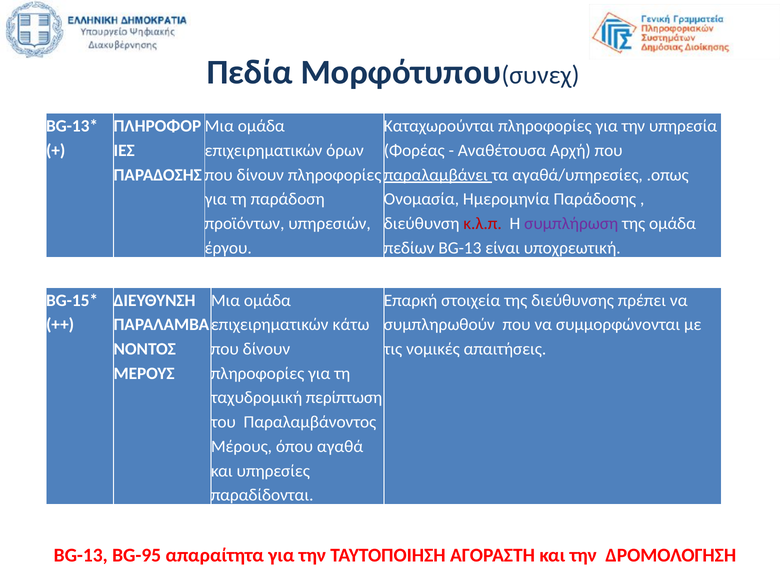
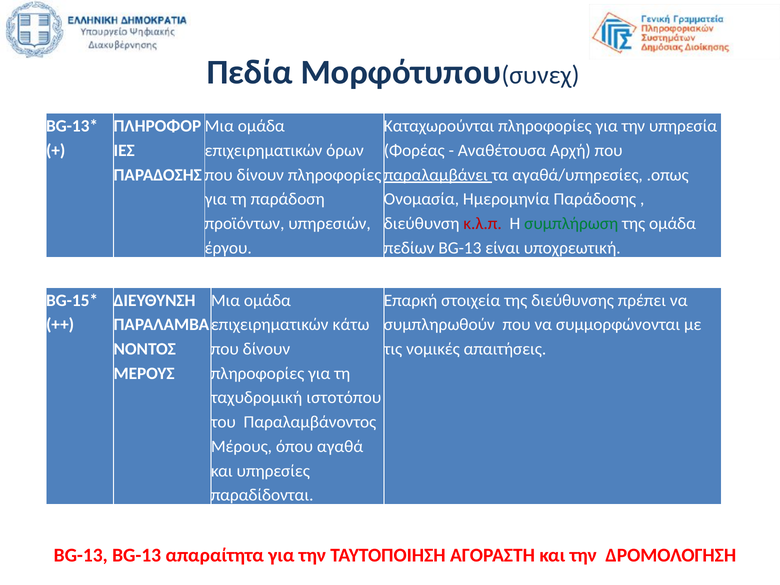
συμπλήρωση colour: purple -> green (571, 223)
περίπτωση: περίπτωση -> ιστοτόπου (344, 398)
BG-13 BG-95: BG-95 -> BG-13 (137, 555)
